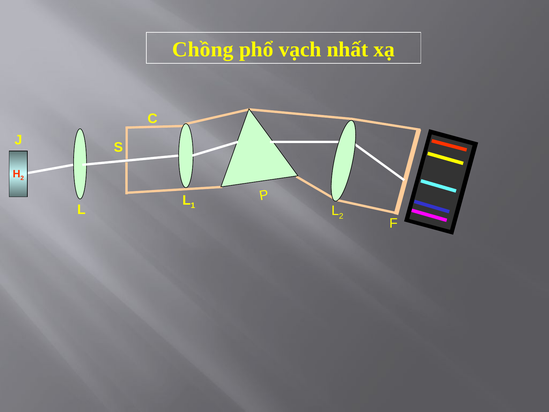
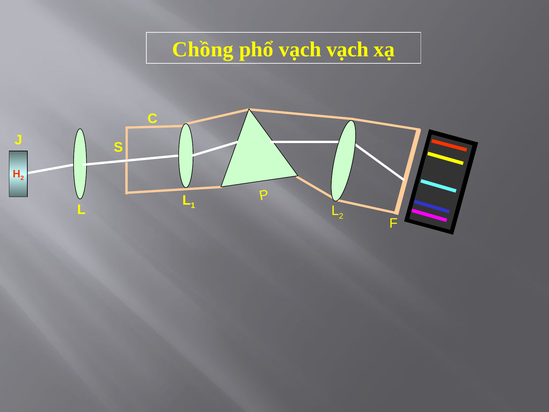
vạch nhất: nhất -> vạch (348, 49)
